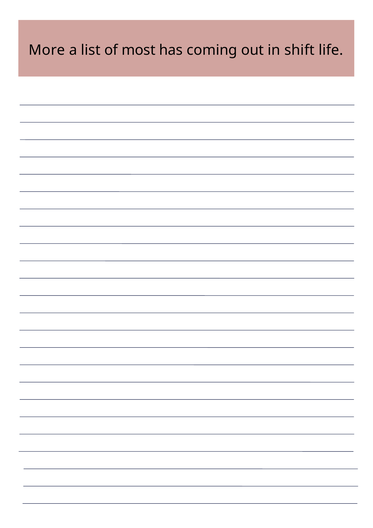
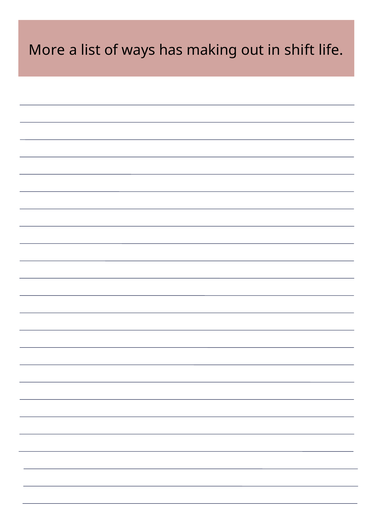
most: most -> ways (138, 50)
coming: coming -> making (212, 50)
